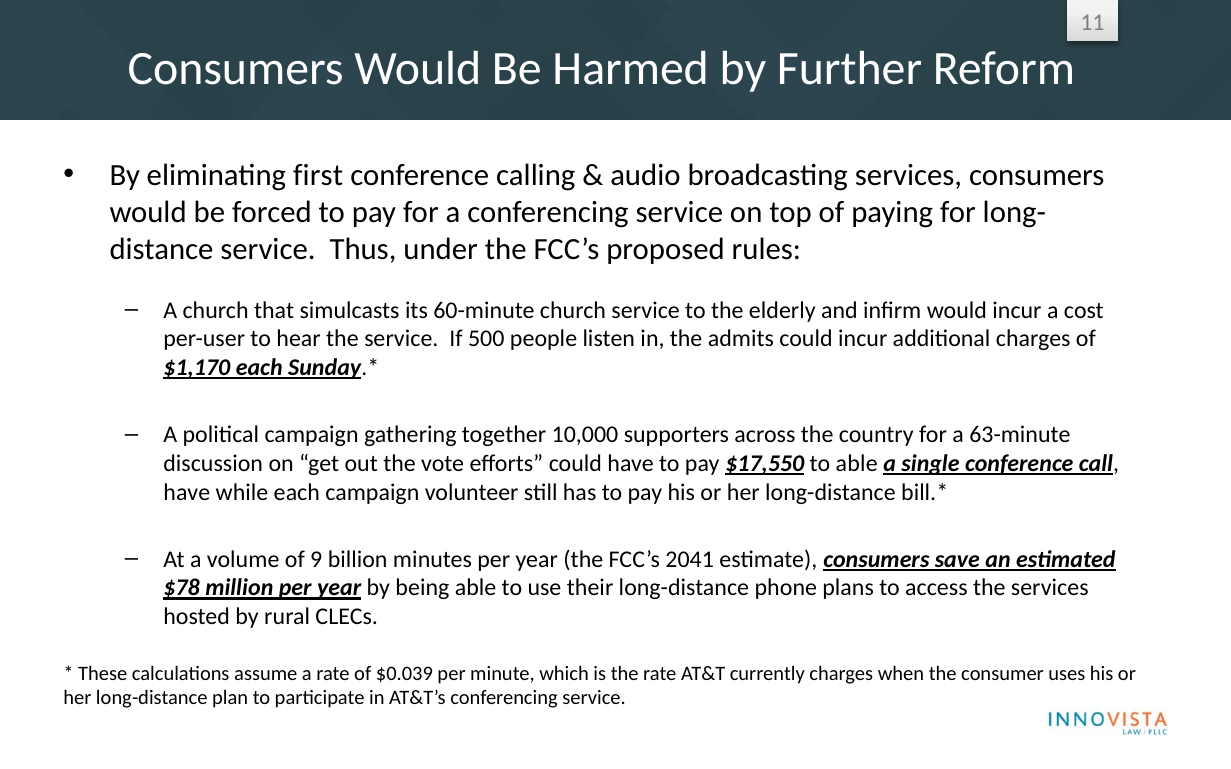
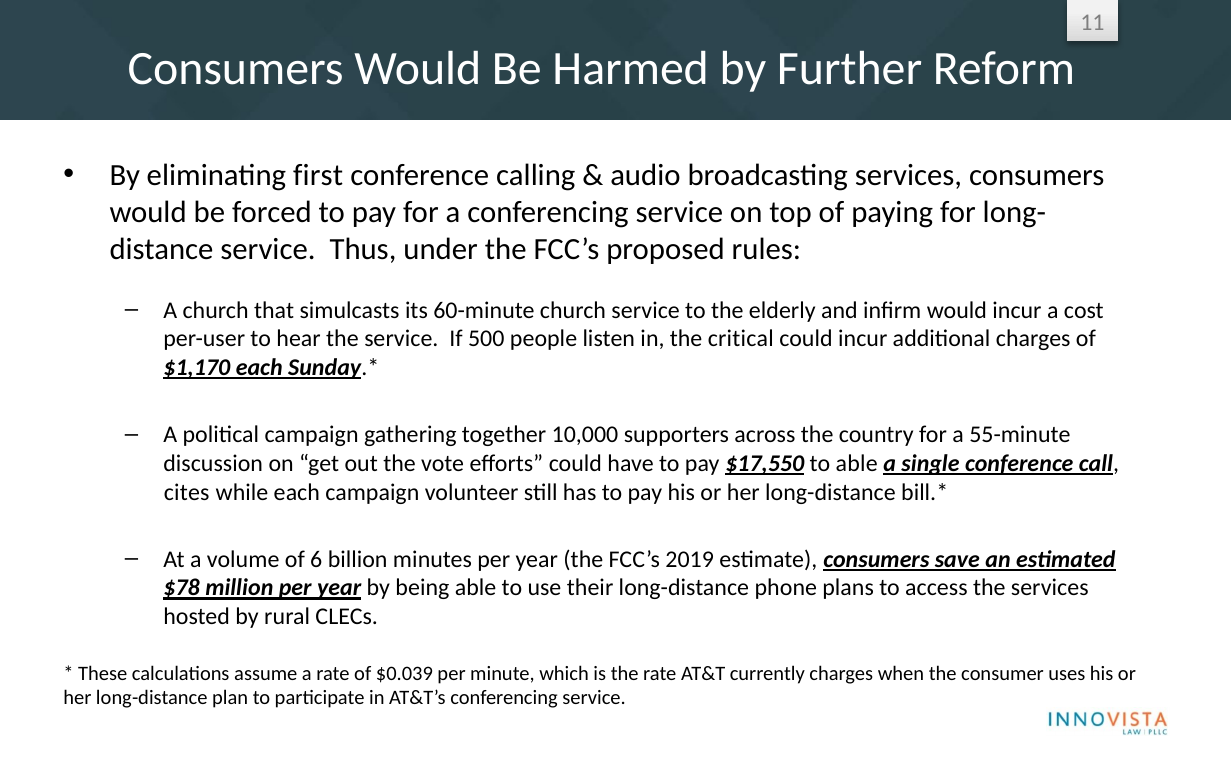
admits: admits -> critical (741, 339)
63-minute: 63-minute -> 55-minute (1020, 435)
have: have -> cites (187, 492)
9: 9 -> 6 (316, 560)
2041: 2041 -> 2019 (690, 560)
